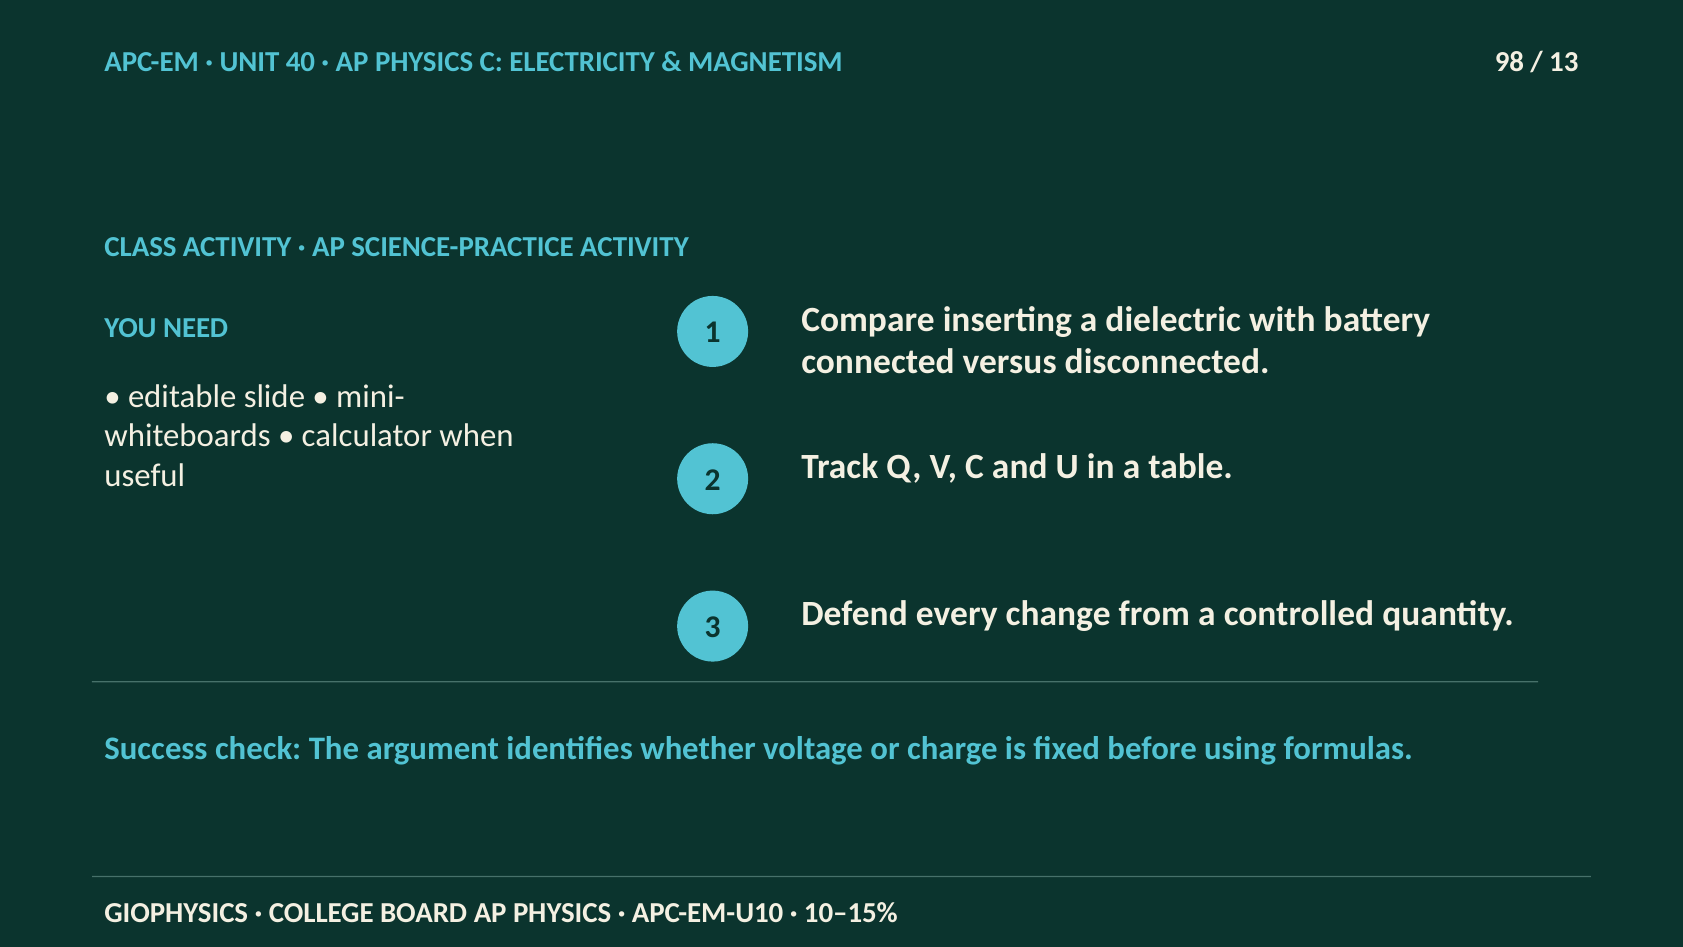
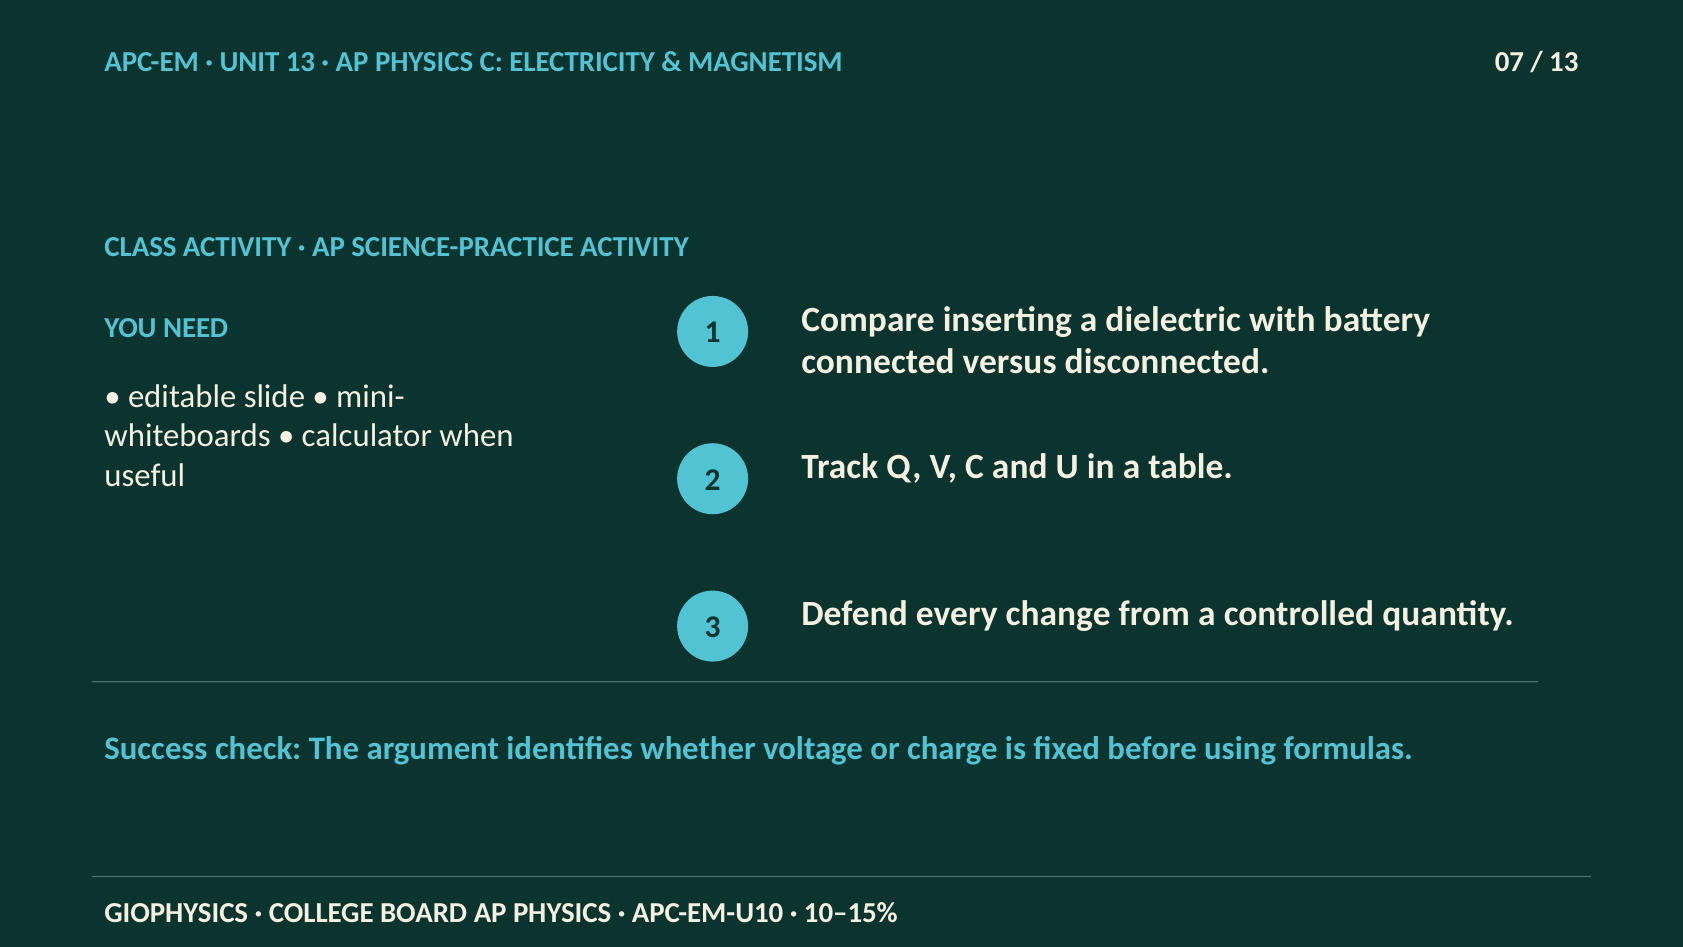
UNIT 40: 40 -> 13 (300, 62)
98: 98 -> 07 (1509, 62)
